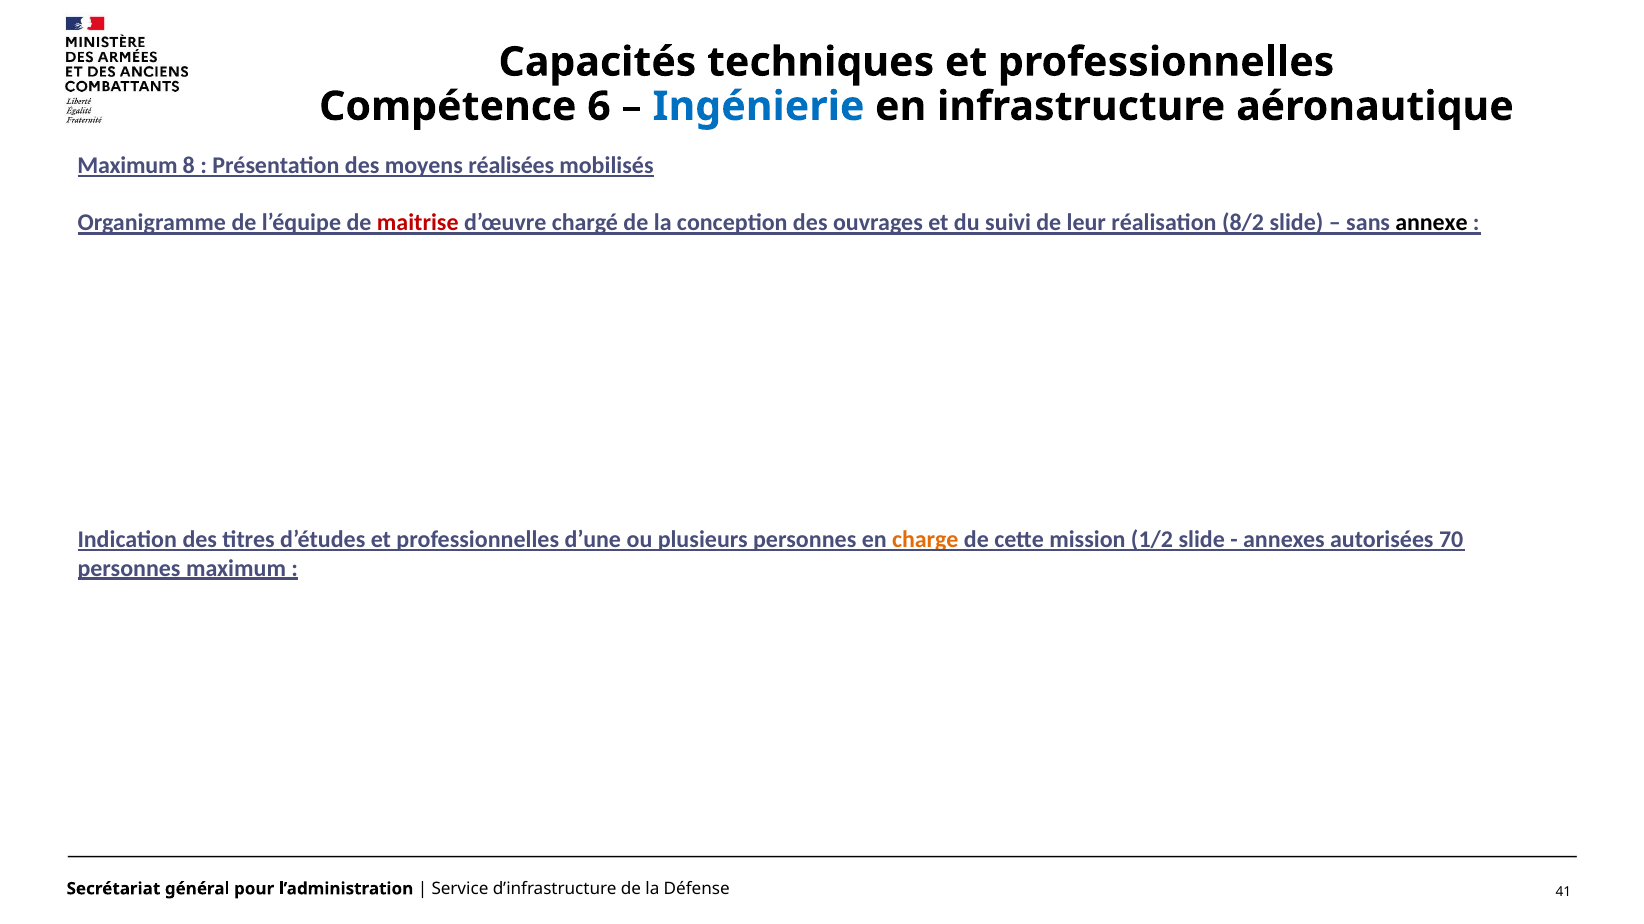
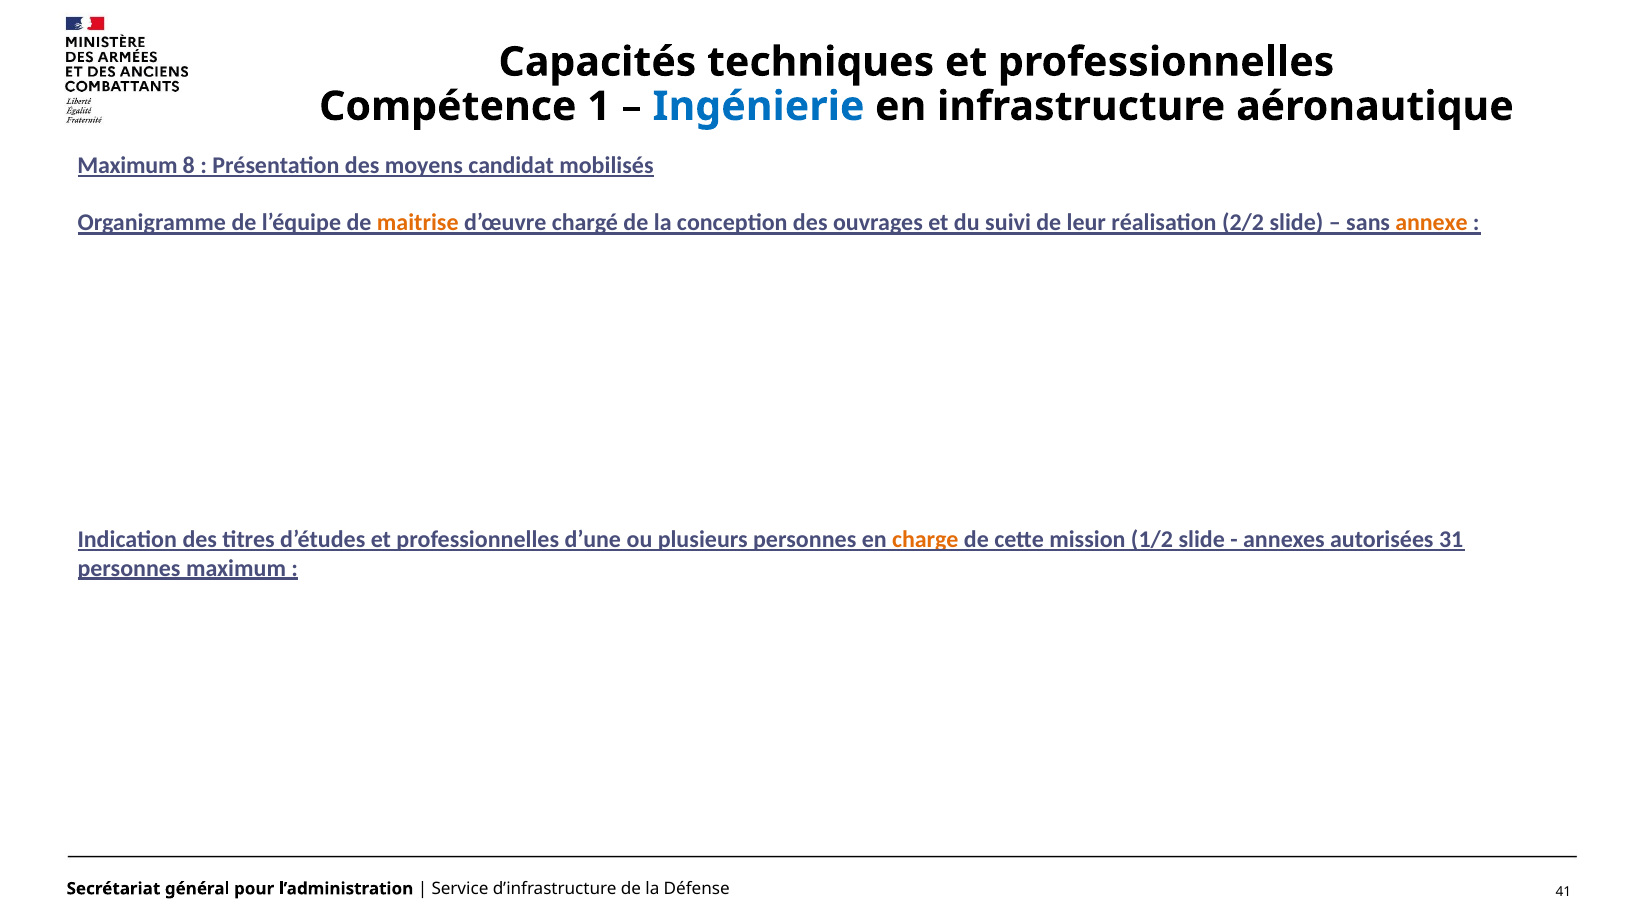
6: 6 -> 1 (599, 107)
réalisées: réalisées -> candidat (511, 166)
maitrise colour: red -> orange (418, 223)
8/2: 8/2 -> 2/2 (1243, 223)
annexe colour: black -> orange (1432, 223)
70: 70 -> 31 (1451, 540)
